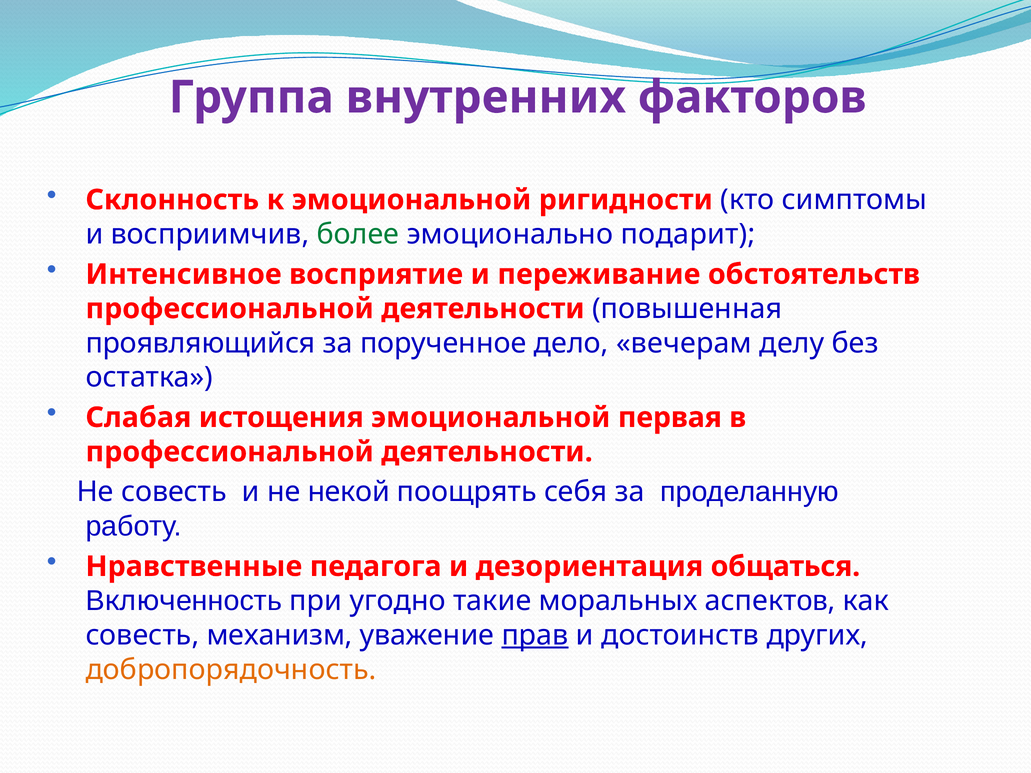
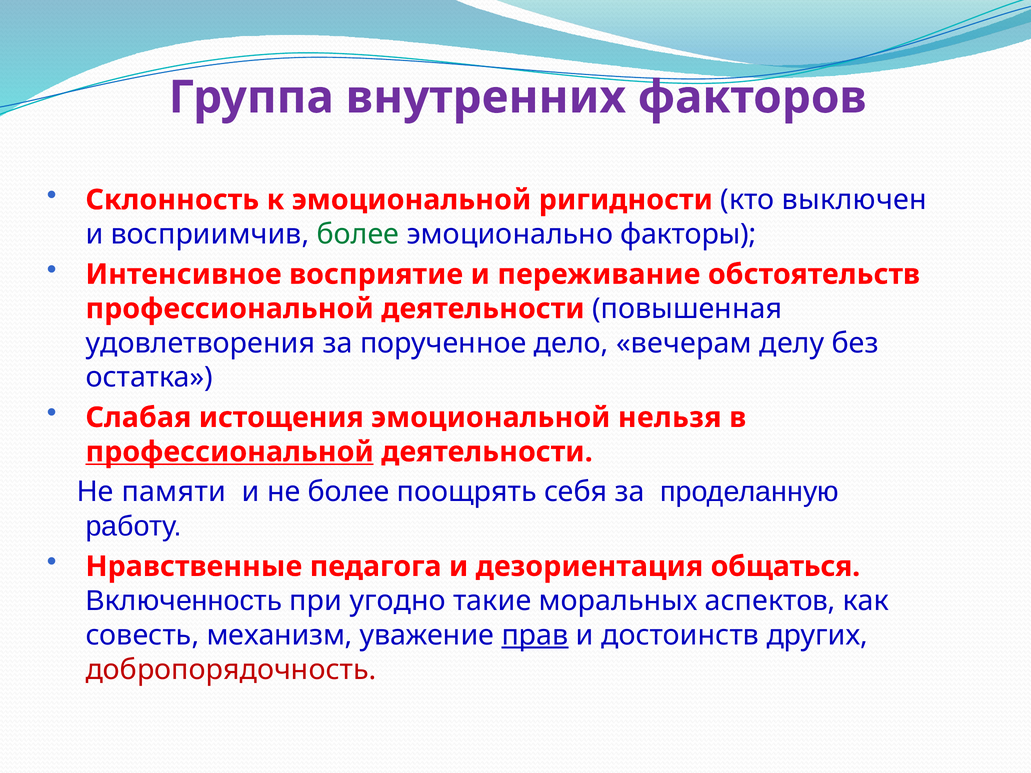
симптомы: симптомы -> выключен (854, 200)
подарит: подарит -> факторы (688, 234)
проявляющийся: проявляющийся -> удовлетворения (200, 343)
первая: первая -> нельзя (670, 418)
профессиональной underline: none -> present (230, 452)
Не совесть: совесть -> памяти (174, 492)
не некой: некой -> более (349, 492)
добропорядочность colour: orange -> red (231, 670)
